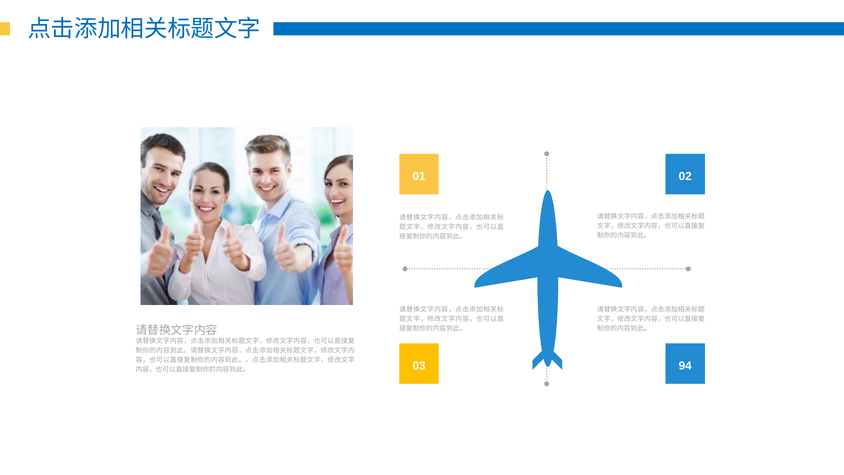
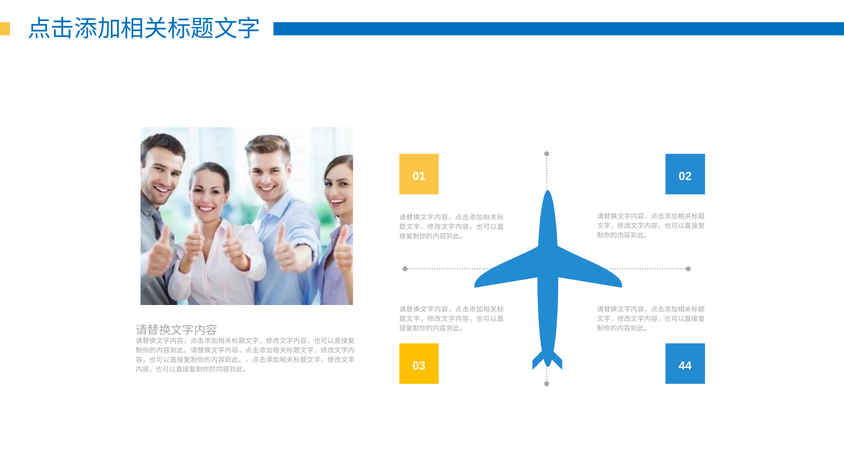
94: 94 -> 44 (685, 366)
